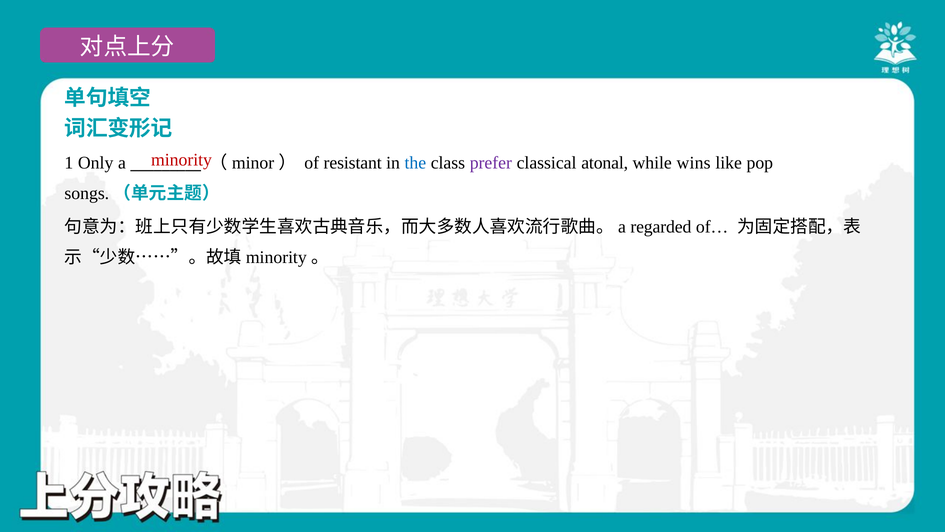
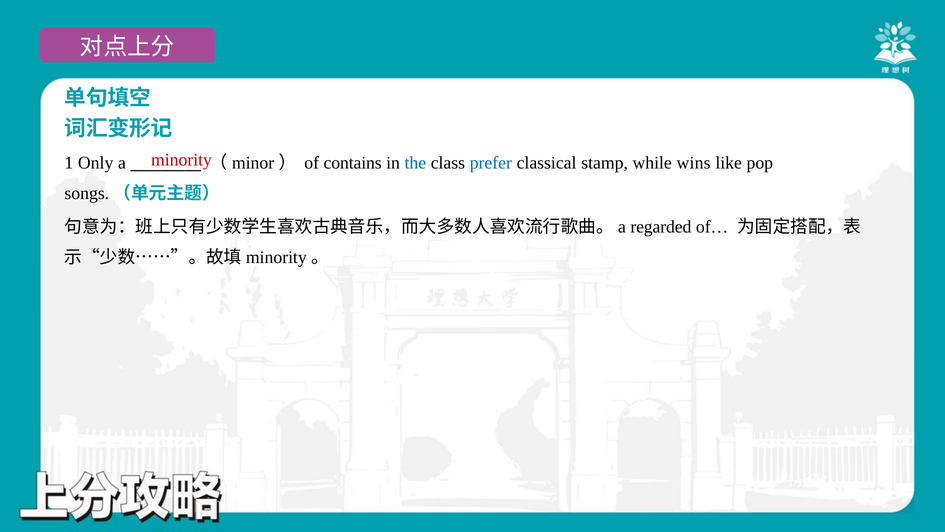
resistant: resistant -> contains (353, 163)
prefer colour: purple -> blue (491, 163)
atonal: atonal -> stamp (605, 163)
